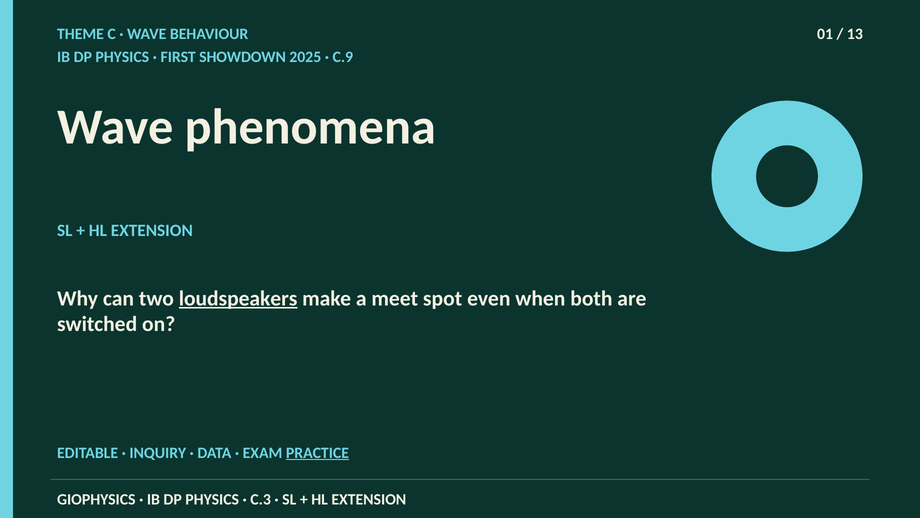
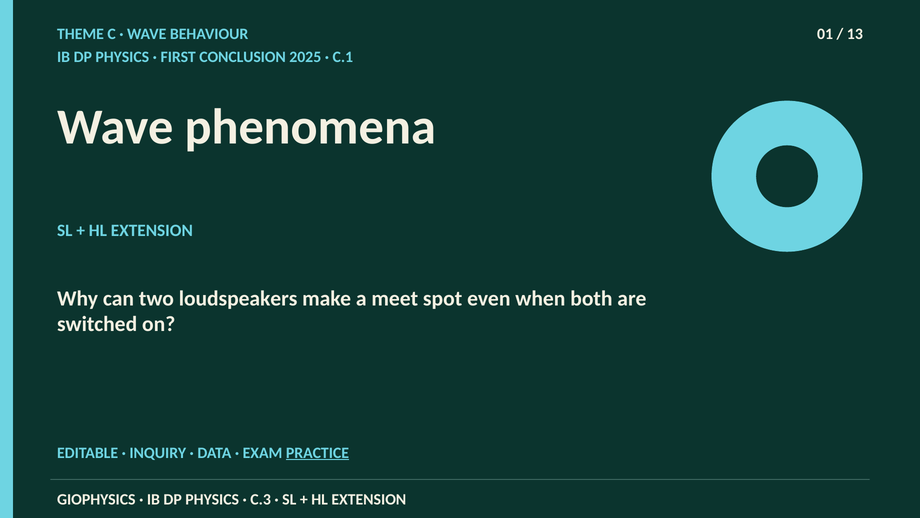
SHOWDOWN: SHOWDOWN -> CONCLUSION (243, 57)
C.9: C.9 -> C.1 (343, 57)
loudspeakers underline: present -> none (238, 298)
